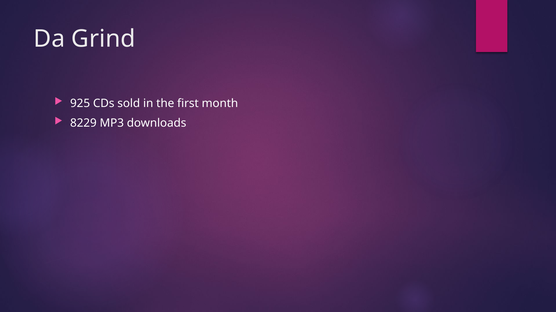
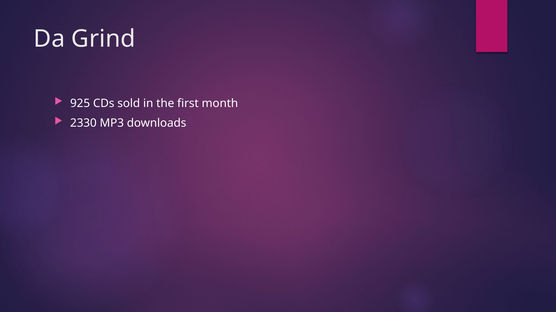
8229: 8229 -> 2330 (83, 123)
